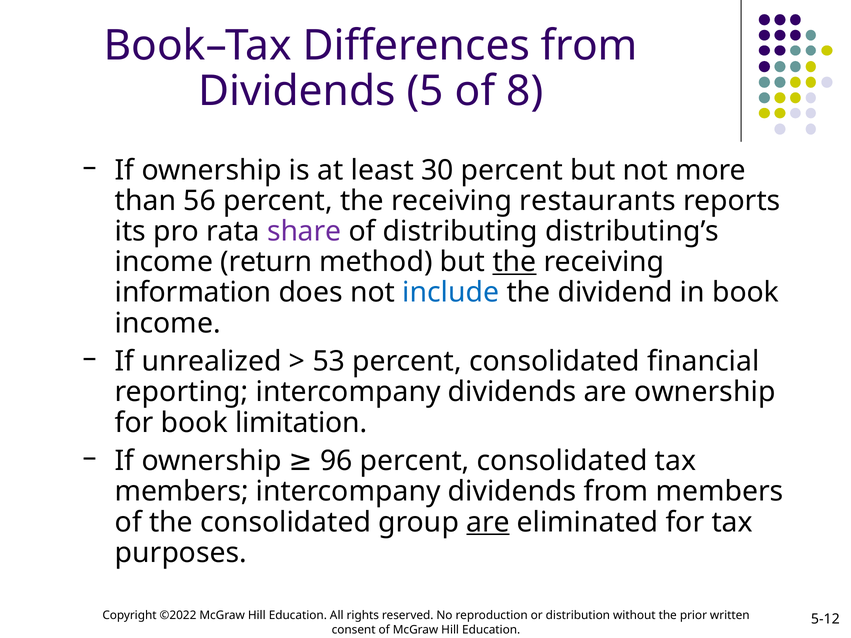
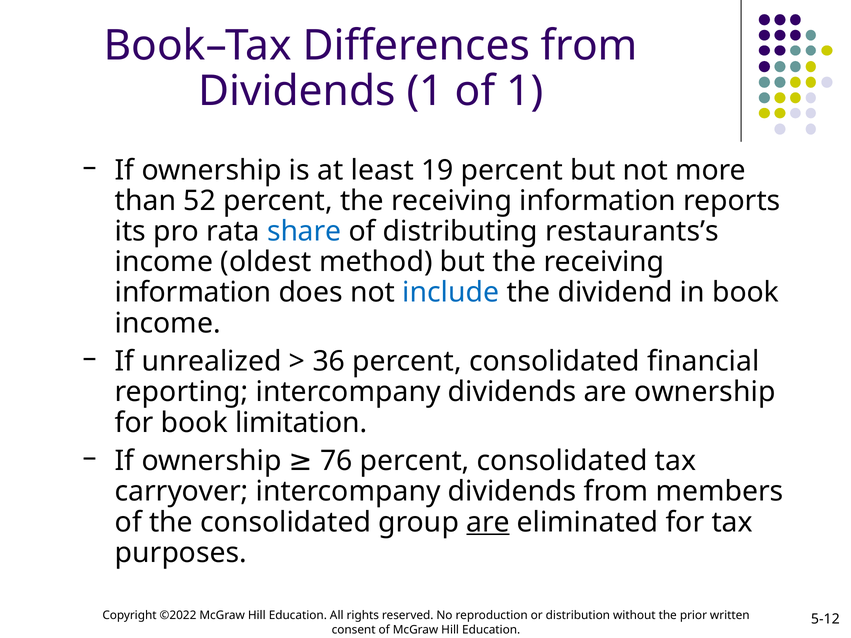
Dividends 5: 5 -> 1 (425, 91)
of 8: 8 -> 1 (525, 91)
30: 30 -> 19 (437, 170)
56: 56 -> 52 (200, 201)
percent the receiving restaurants: restaurants -> information (598, 201)
share colour: purple -> blue (304, 231)
distributing’s: distributing’s -> restaurants’s (632, 231)
return: return -> oldest (266, 262)
the underline: present -> none (514, 262)
53: 53 -> 36 (329, 362)
96: 96 -> 76 (336, 461)
members: members -> carryover (182, 492)
